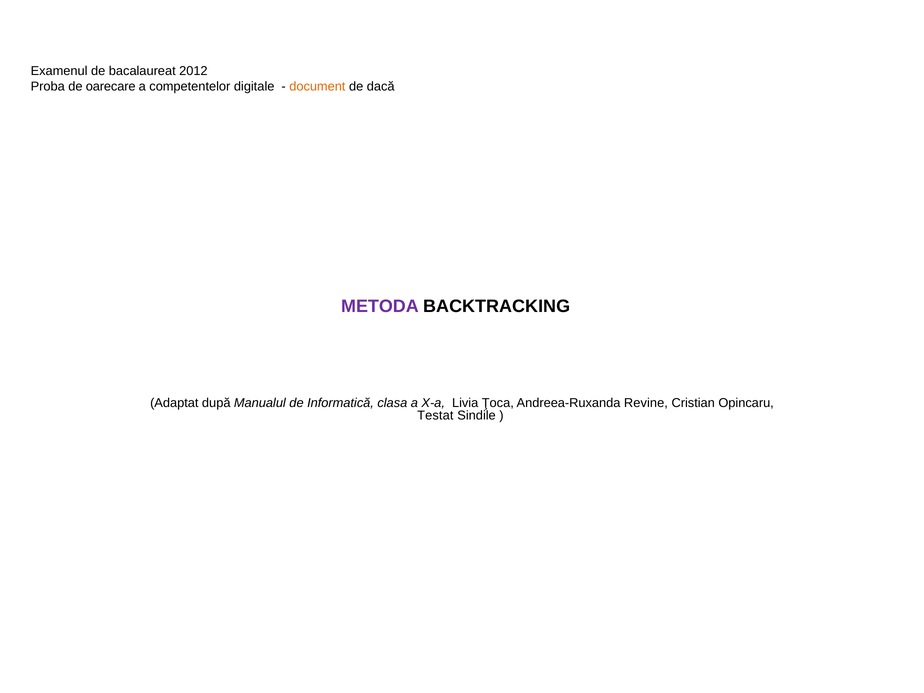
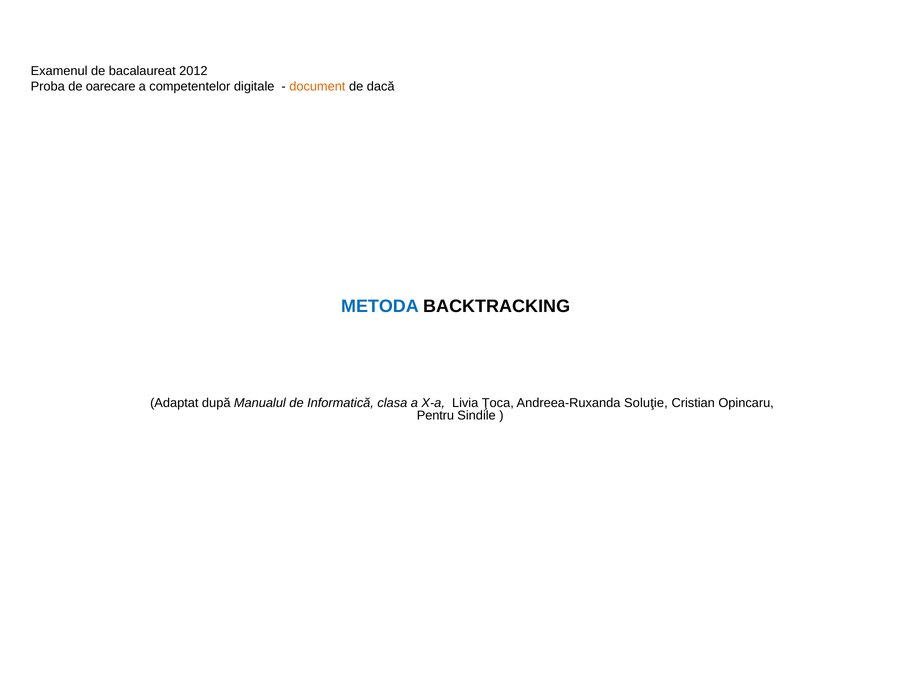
METODA colour: purple -> blue (380, 306)
Revine: Revine -> Soluţie (646, 403)
Testat: Testat -> Pentru (435, 415)
